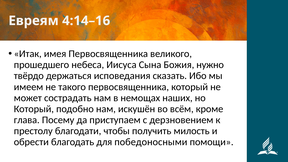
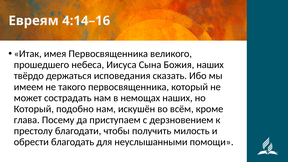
Божия нужно: нужно -> наших (210, 65)
победоносными: победоносными -> неуслышанными (151, 142)
